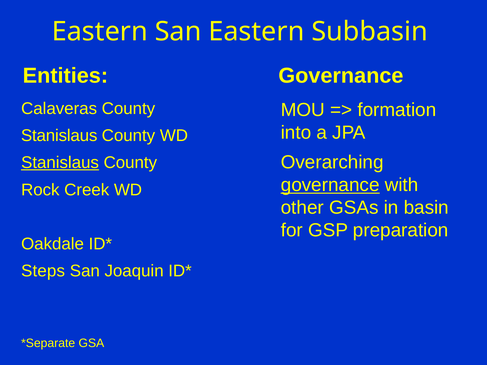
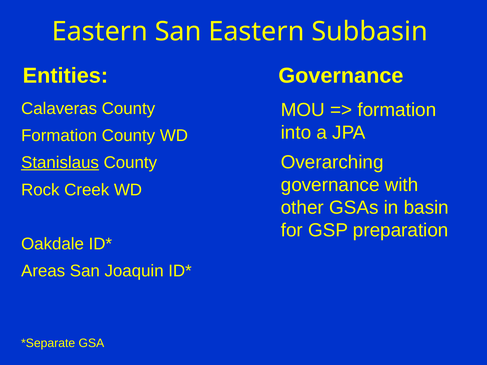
Stanislaus: Stanislaus -> Formation (59, 136)
governance underline: present -> none (330, 185)
Steps: Steps -> Areas (43, 271)
